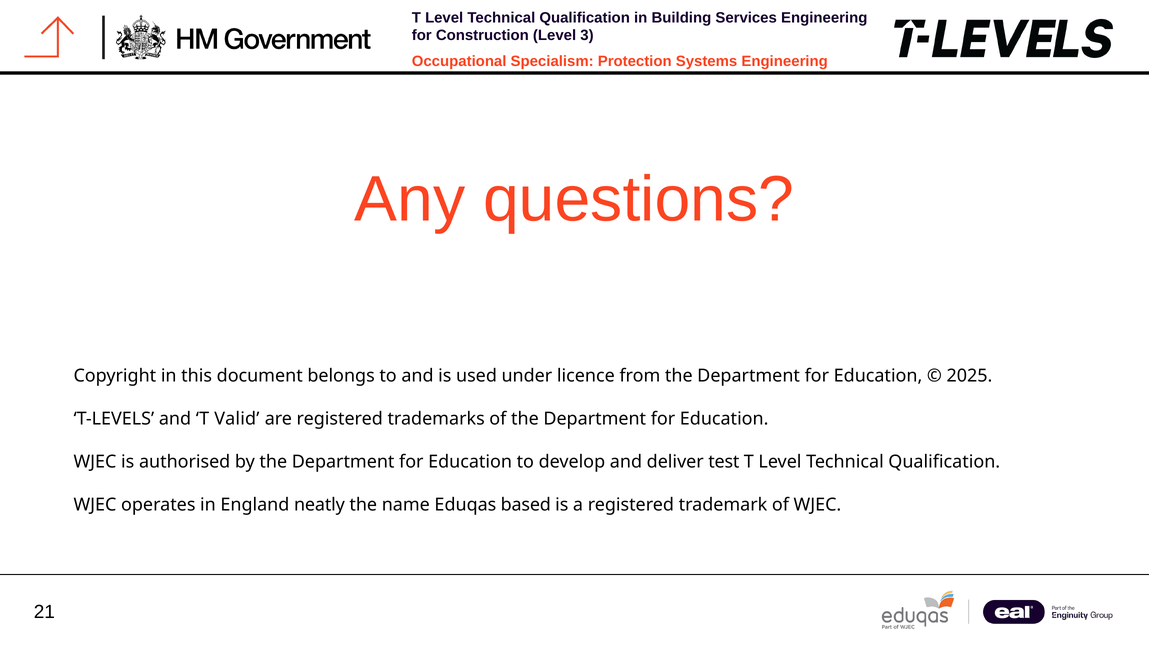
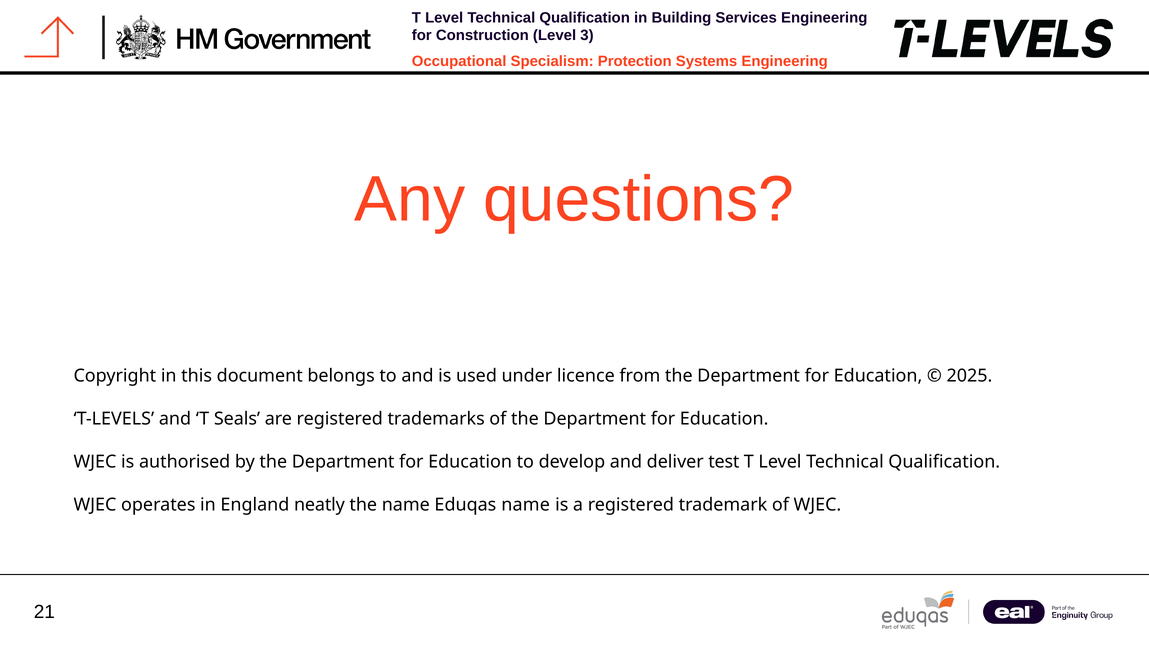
Valid: Valid -> Seals (237, 419)
Eduqas based: based -> name (526, 505)
